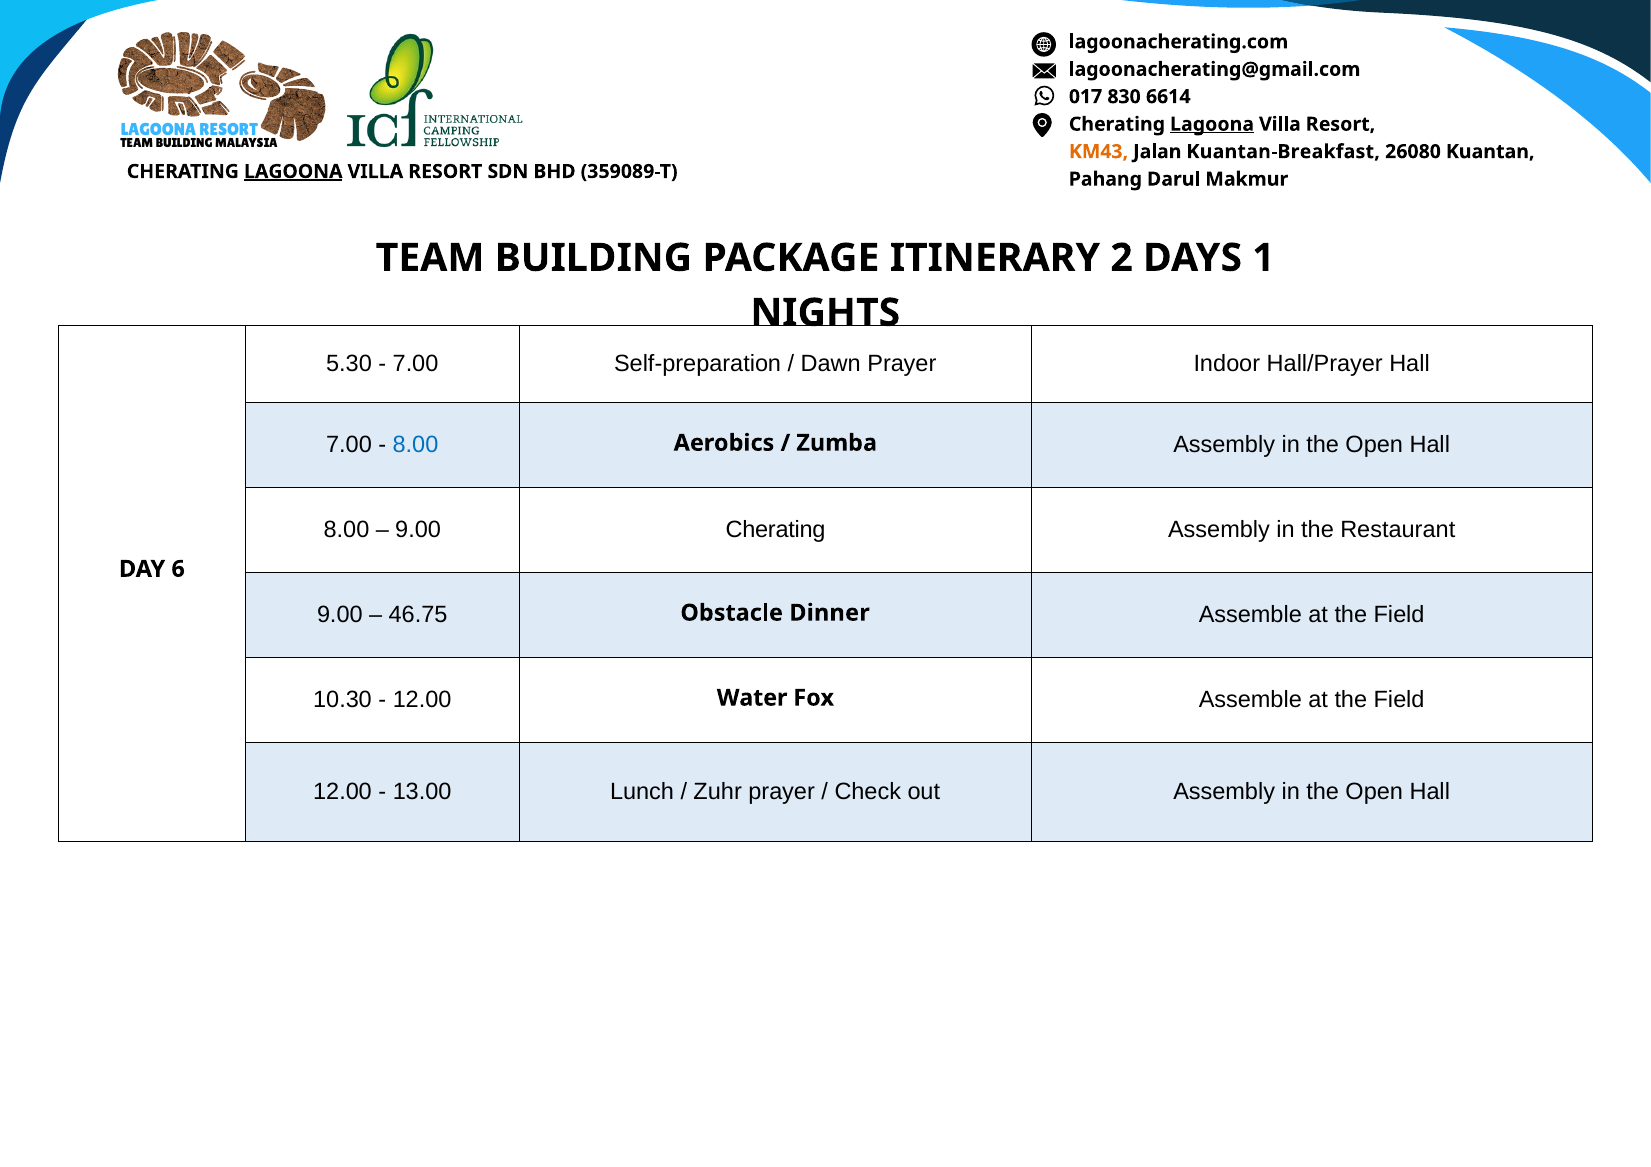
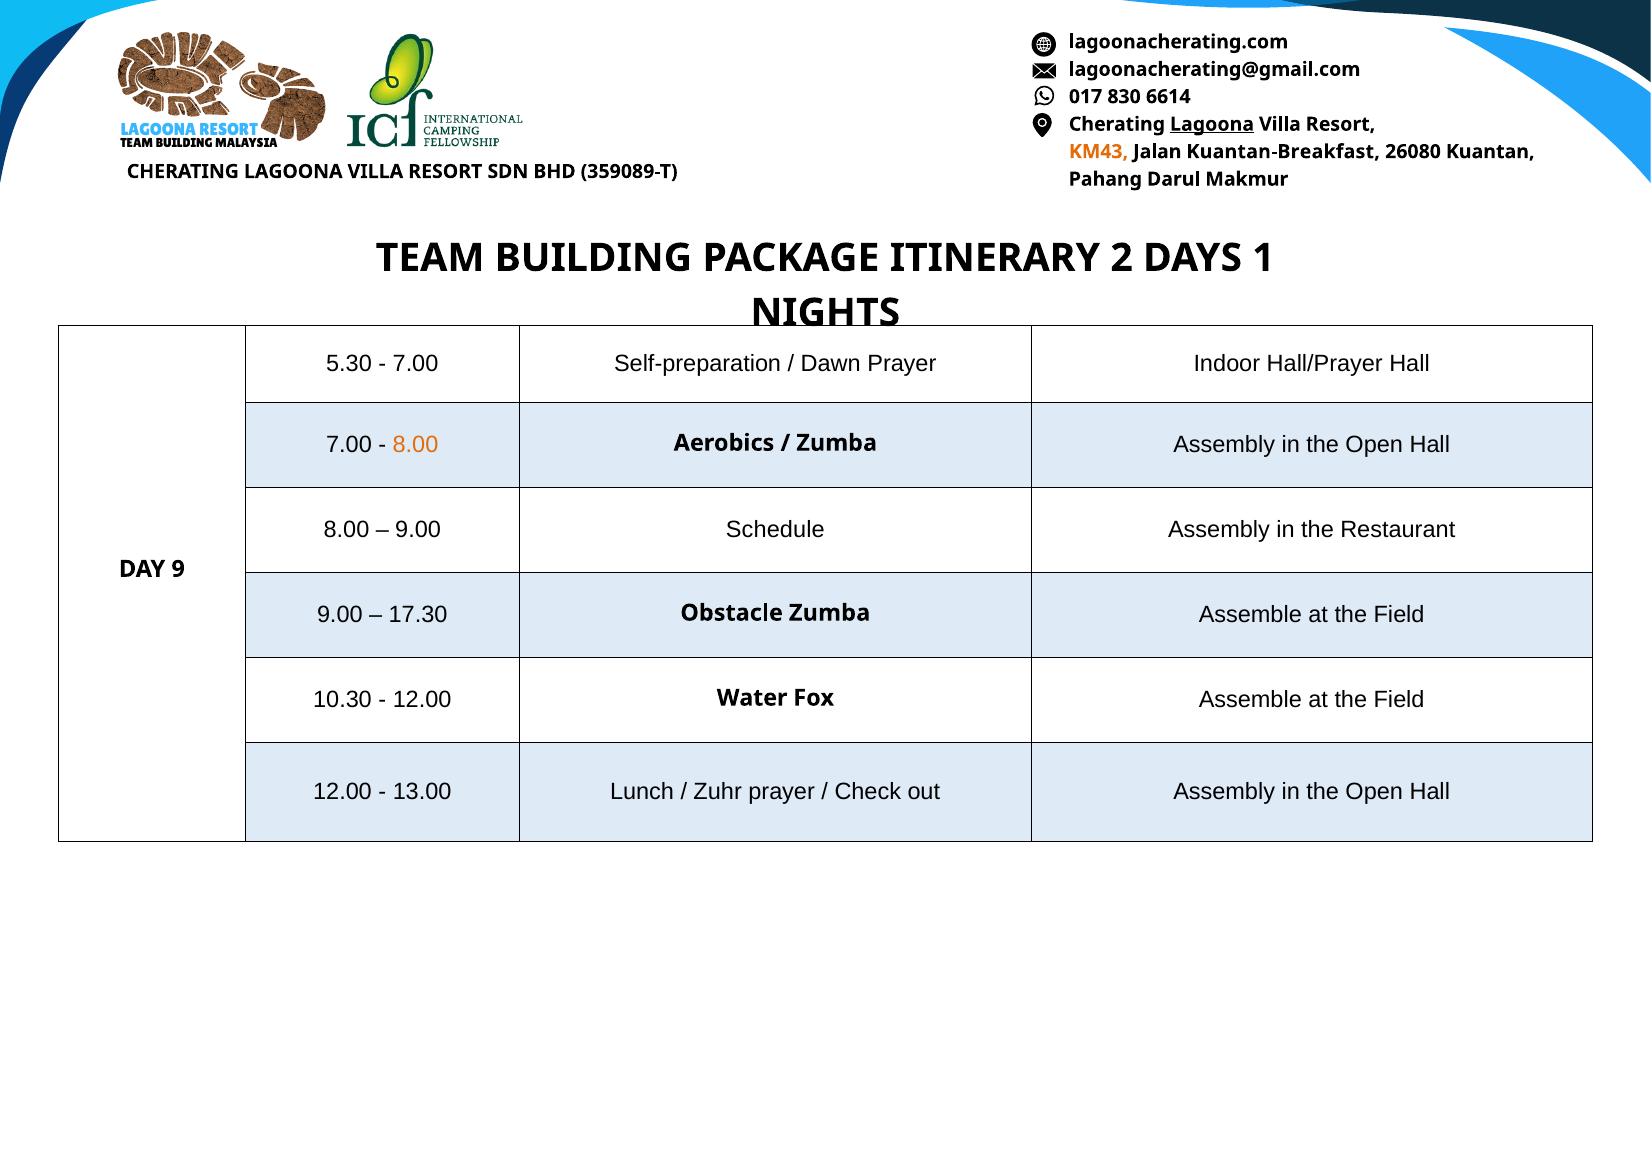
LAGOONA underline: present -> none (293, 171)
8.00 colour: blue -> orange (416, 445)
9.00 Cherating: Cherating -> Schedule (775, 530)
6: 6 -> 9 (178, 569)
46.75: 46.75 -> 17.30 (418, 615)
Obstacle Dinner: Dinner -> Zumba (830, 613)
